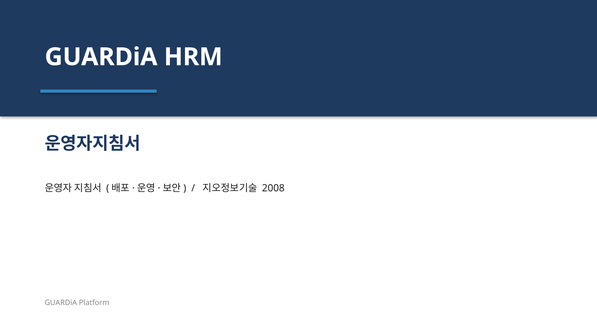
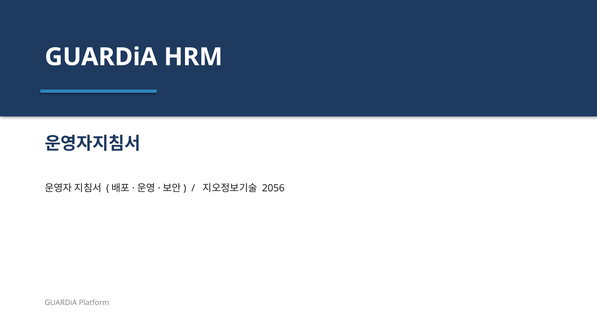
2008: 2008 -> 2056 (273, 188)
